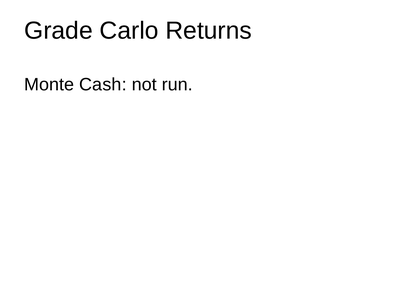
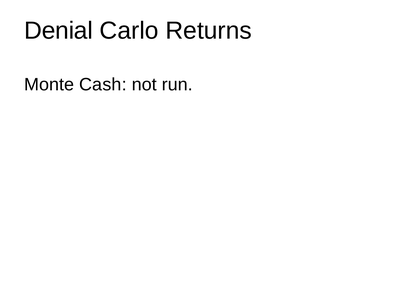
Grade: Grade -> Denial (59, 31)
